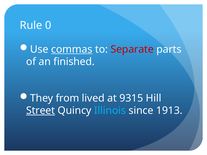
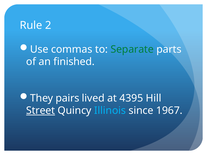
0: 0 -> 2 (48, 25)
commas underline: present -> none (72, 49)
Separate colour: red -> green (132, 49)
from: from -> pairs (67, 98)
9315: 9315 -> 4395 (131, 98)
1913: 1913 -> 1967 (169, 111)
